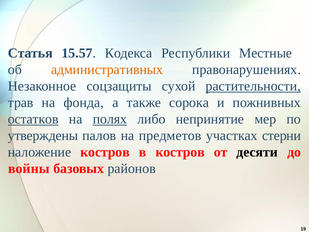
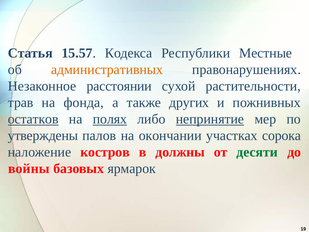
соцзащиты: соцзащиты -> расстоянии (119, 86)
растительности underline: present -> none (253, 86)
сорока: сорока -> других (189, 103)
непринятие underline: none -> present (210, 119)
предметов: предметов -> окончании (170, 136)
стерни: стерни -> сорока (282, 136)
в костров: костров -> должны (180, 152)
десяти colour: black -> green (257, 152)
районов: районов -> ярмарок (132, 168)
